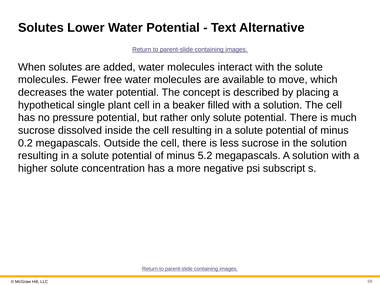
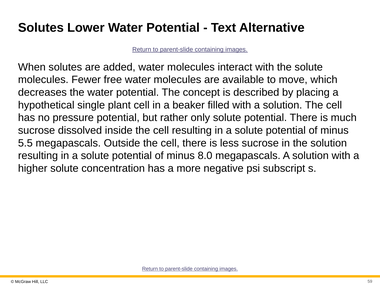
0.2: 0.2 -> 5.5 (25, 143)
5.2: 5.2 -> 8.0 (205, 156)
